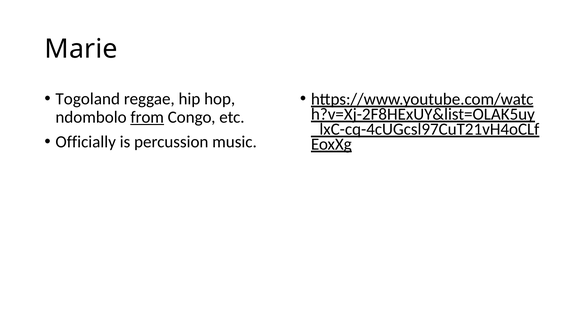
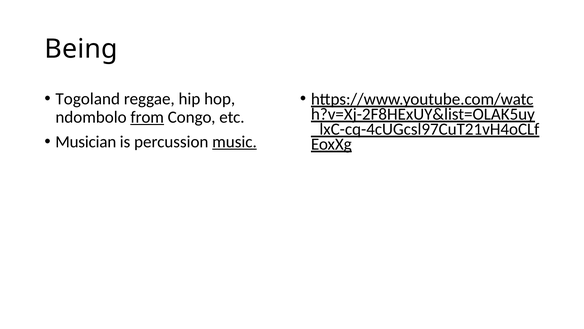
Marie: Marie -> Being (81, 49)
Officially: Officially -> Musician (86, 142)
music underline: none -> present (235, 142)
